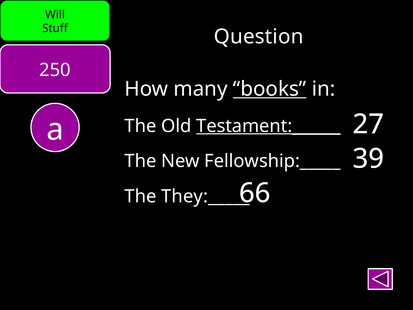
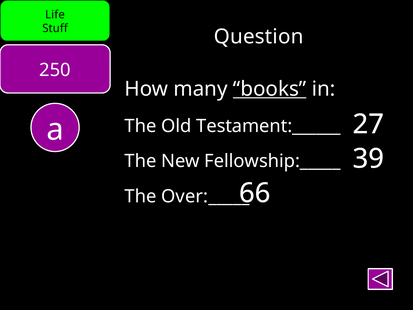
Will: Will -> Life (55, 15)
Testament:______ underline: present -> none (269, 126)
They:_____: They:_____ -> Over:_____ (205, 196)
